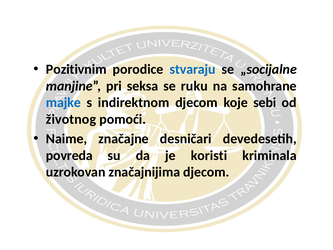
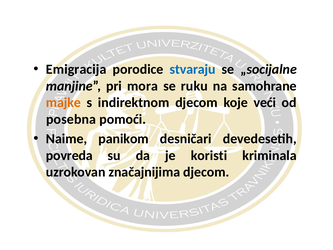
Pozitivnim: Pozitivnim -> Emigracija (76, 69)
seksa: seksa -> mora (143, 86)
majke colour: blue -> orange (63, 103)
sebi: sebi -> veći (265, 103)
životnog: životnog -> posebna (71, 119)
značajne: značajne -> panikom (124, 139)
